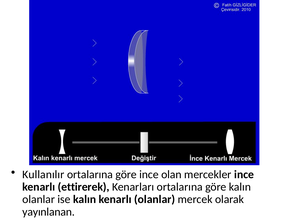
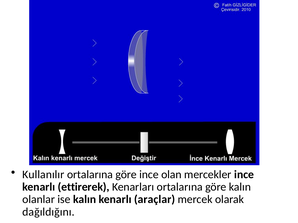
kenarlı olanlar: olanlar -> araçlar (155, 200)
yayınlanan: yayınlanan -> dağıldığını (48, 212)
